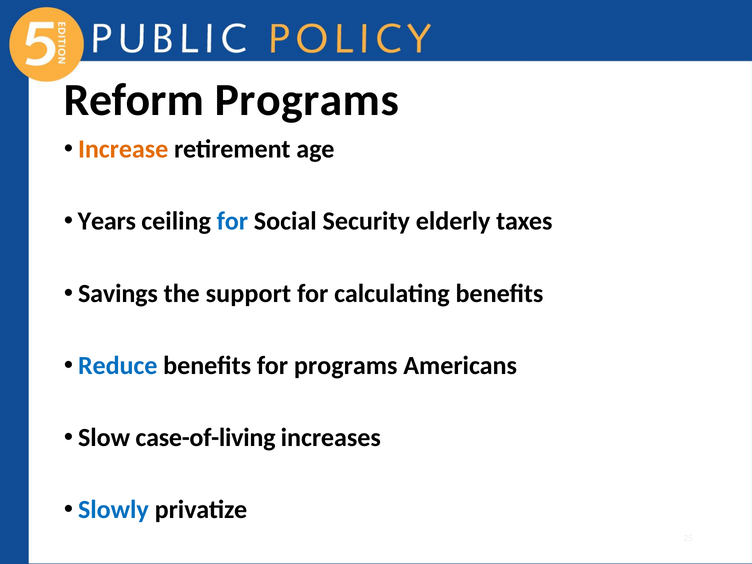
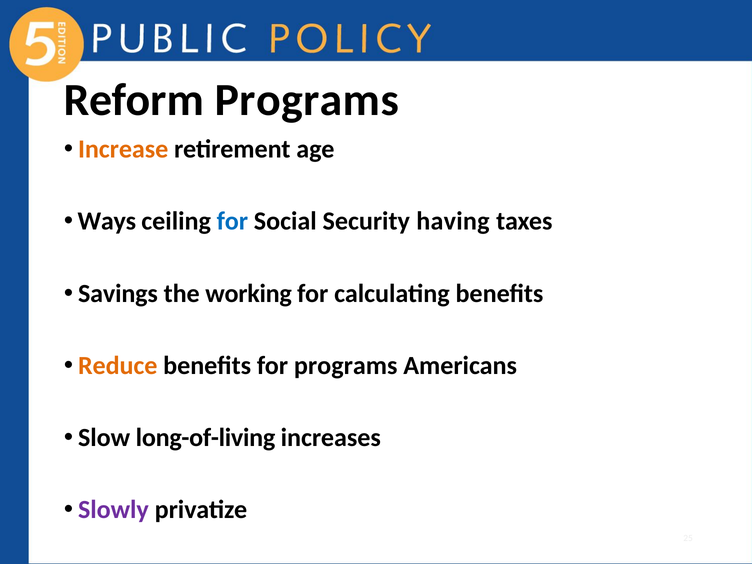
Years: Years -> Ways (107, 221)
elderly: elderly -> having (453, 221)
support: support -> working (249, 293)
Reduce colour: blue -> orange (118, 365)
case-of-living: case-of-living -> long-of-living (206, 438)
Slowly colour: blue -> purple (113, 510)
